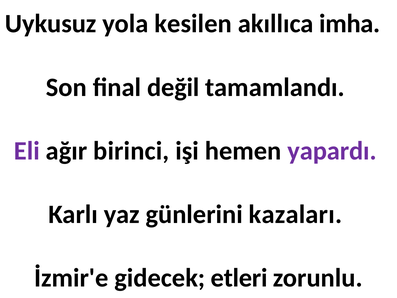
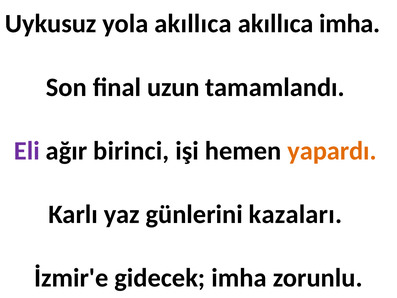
yola kesilen: kesilen -> akıllıca (193, 24)
değil: değil -> uzun (173, 87)
yapardı colour: purple -> orange (332, 151)
gidecek etleri: etleri -> imha (239, 278)
